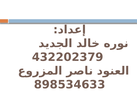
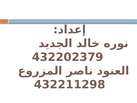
898534633: 898534633 -> 432211298 (70, 84)
